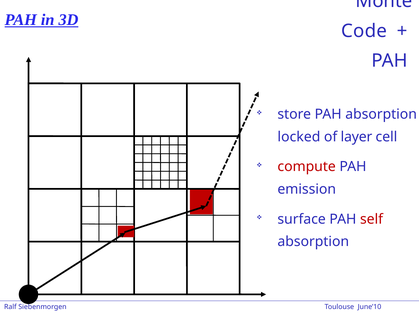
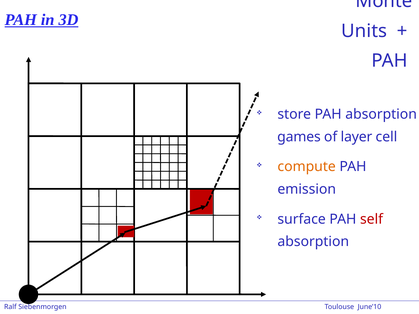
Code: Code -> Units (364, 31)
locked: locked -> games (299, 137)
compute colour: red -> orange (307, 167)
